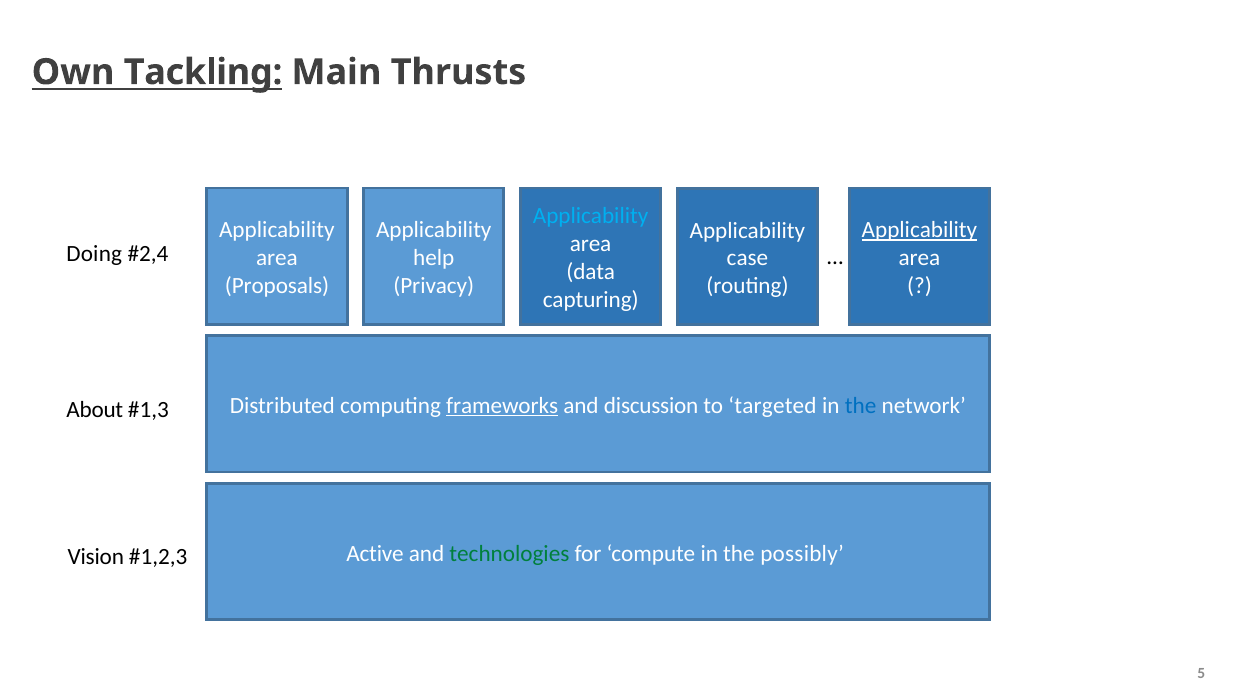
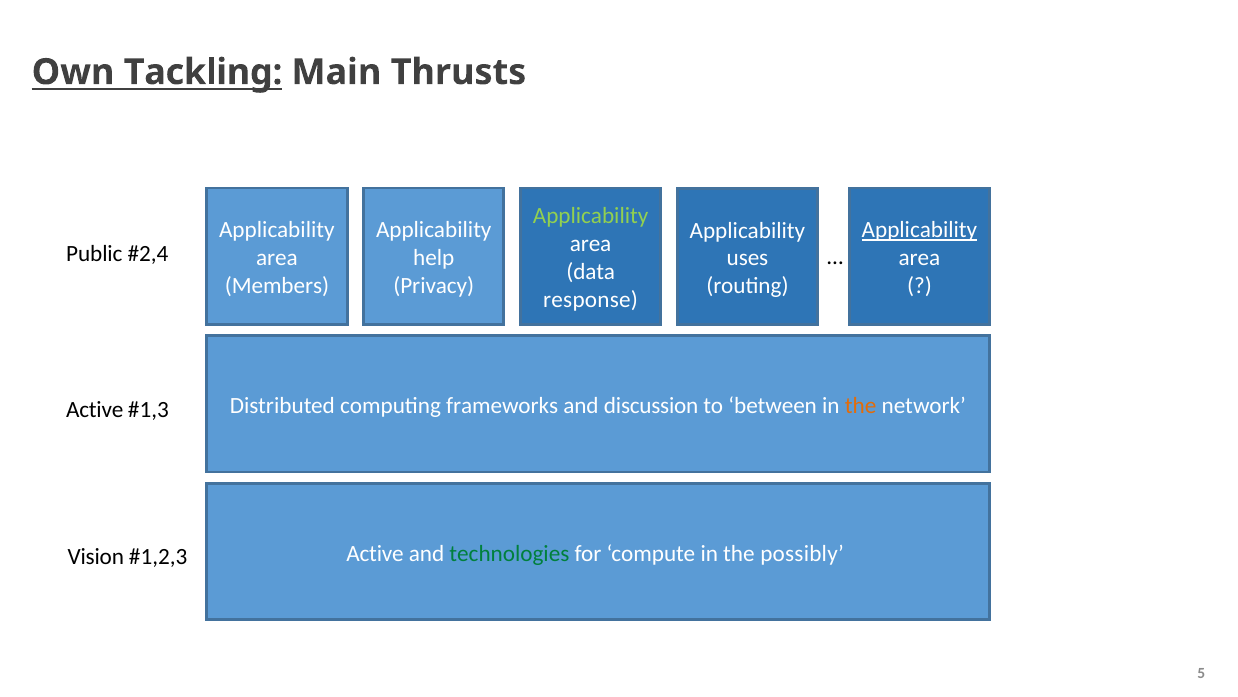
Applicability colour: light blue -> light green (591, 216)
Doing: Doing -> Public (94, 254)
case: case -> uses (748, 258)
Proposals: Proposals -> Members (277, 285)
capturing: capturing -> response (591, 299)
frameworks underline: present -> none (502, 405)
targeted: targeted -> between (773, 405)
the colour: blue -> orange (861, 405)
About: About -> Active (95, 409)
